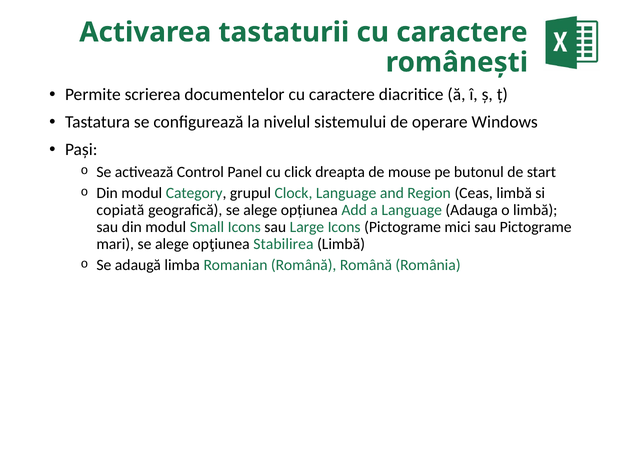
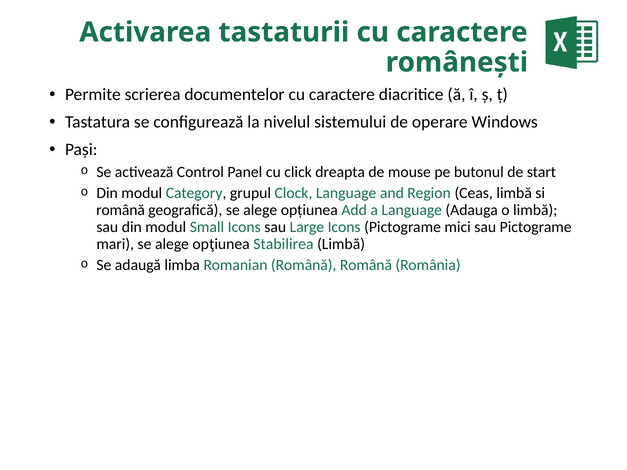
copiată: copiată -> română (121, 210)
